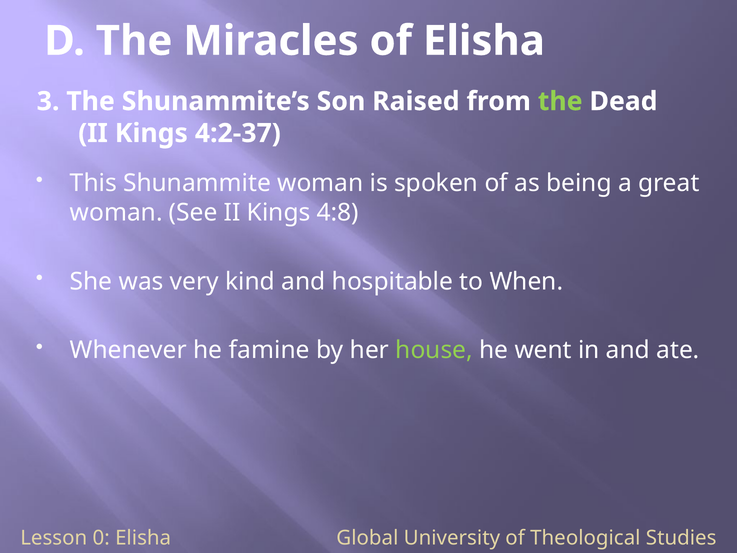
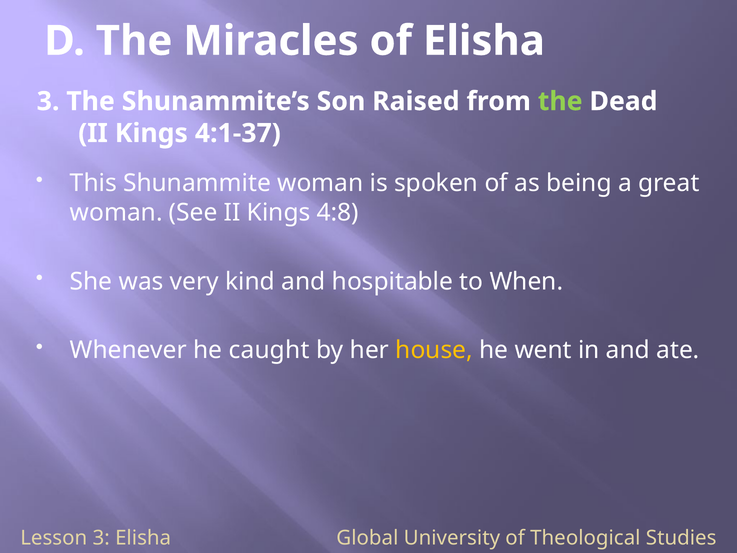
4:2-37: 4:2-37 -> 4:1-37 (238, 133)
famine: famine -> caught (269, 350)
house colour: light green -> yellow (434, 350)
Lesson 0: 0 -> 3 (101, 538)
